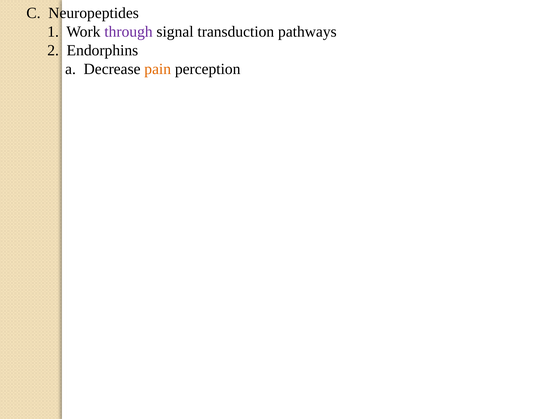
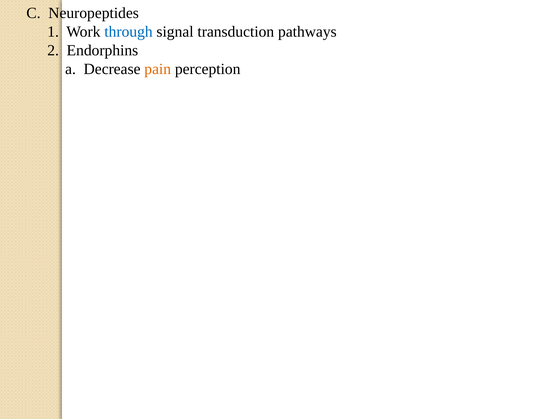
through colour: purple -> blue (128, 32)
